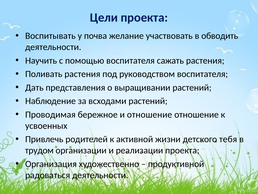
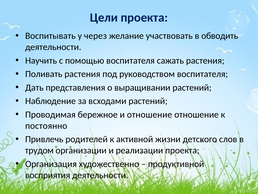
почва: почва -> через (95, 36)
усвоенных: усвоенных -> постоянно (46, 125)
тебя: тебя -> слов (228, 139)
радоваться: радоваться -> восприятия (48, 175)
